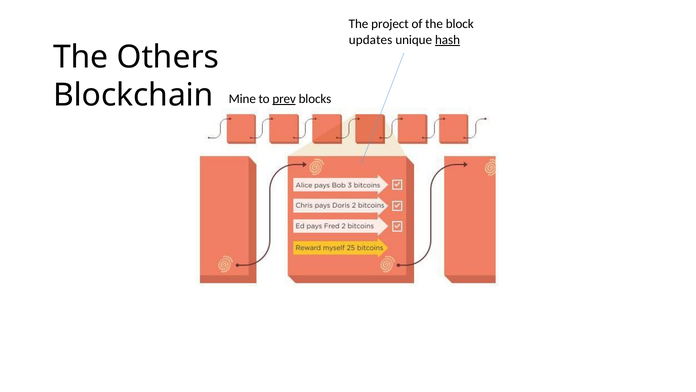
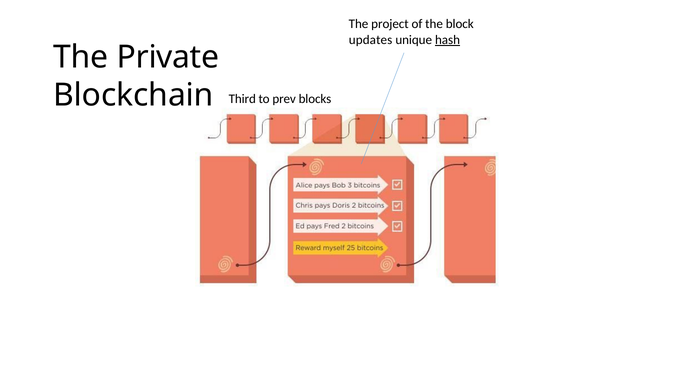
Others: Others -> Private (168, 57)
Mine: Mine -> Third (242, 99)
prev underline: present -> none (284, 99)
